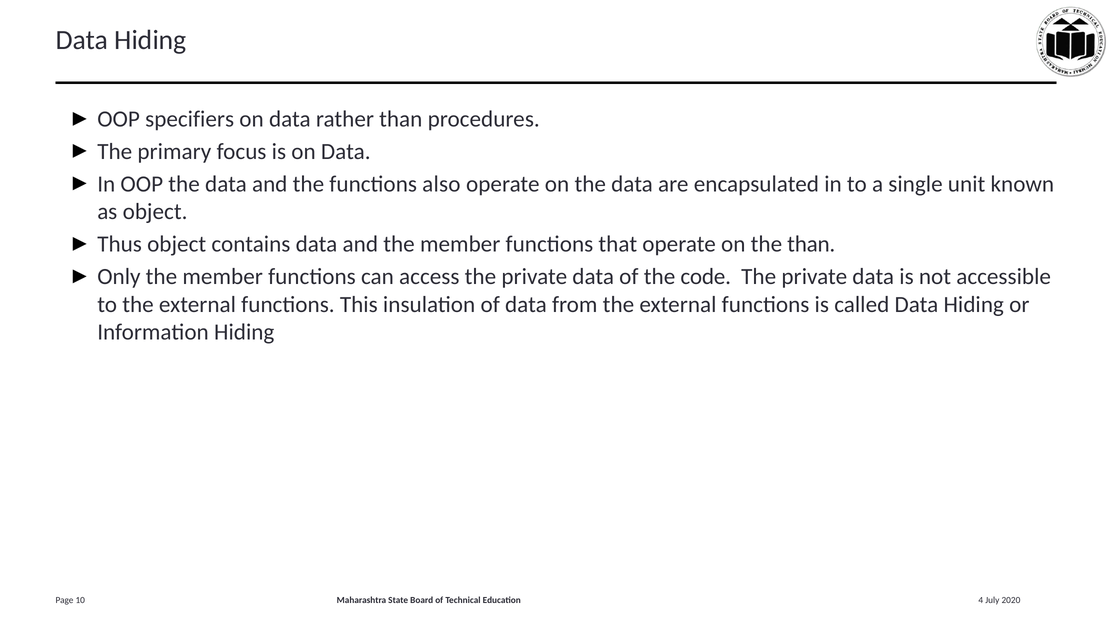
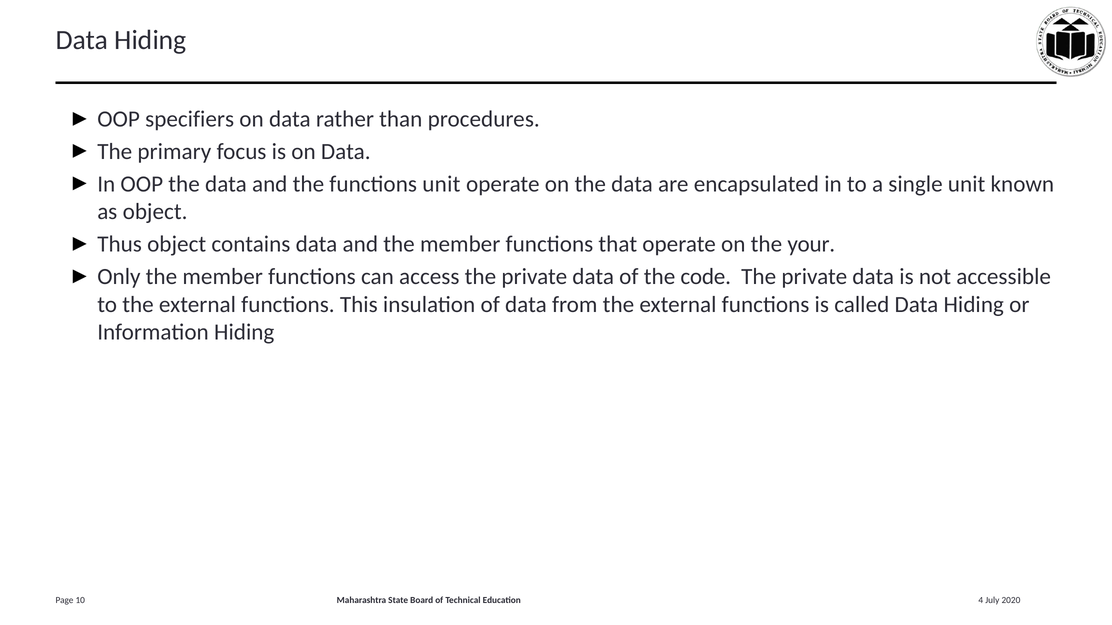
functions also: also -> unit (441, 184)
the than: than -> your (811, 244)
